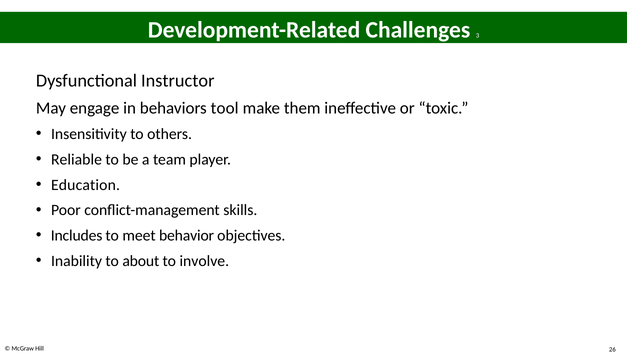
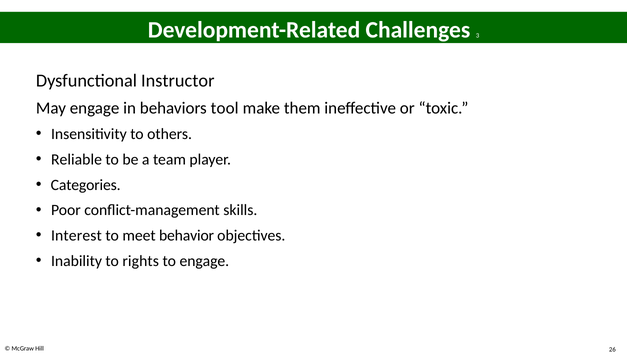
Education: Education -> Categories (86, 185)
Includes: Includes -> Interest (76, 235)
about: about -> rights (141, 261)
to involve: involve -> engage (204, 261)
